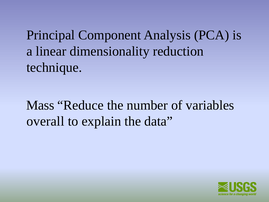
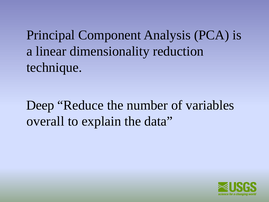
Mass: Mass -> Deep (40, 105)
